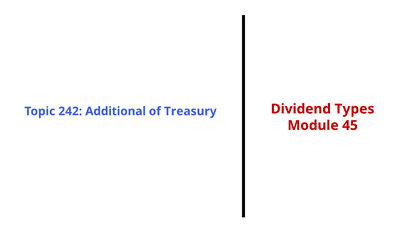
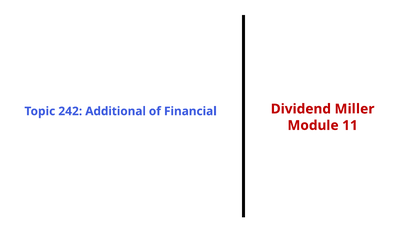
Types: Types -> Miller (355, 109)
Treasury: Treasury -> Financial (190, 111)
45: 45 -> 11 (350, 125)
